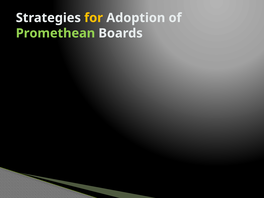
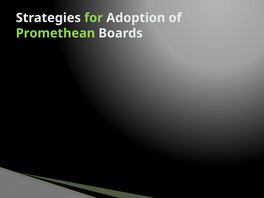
for colour: yellow -> light green (94, 18)
